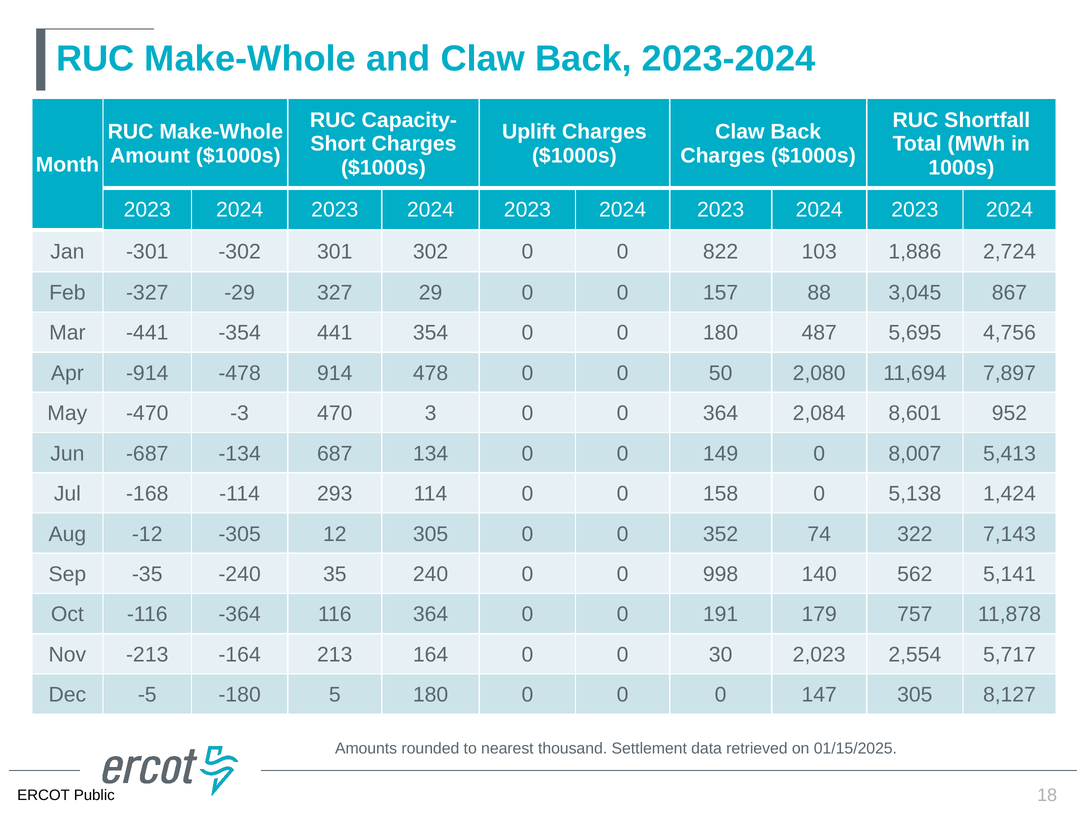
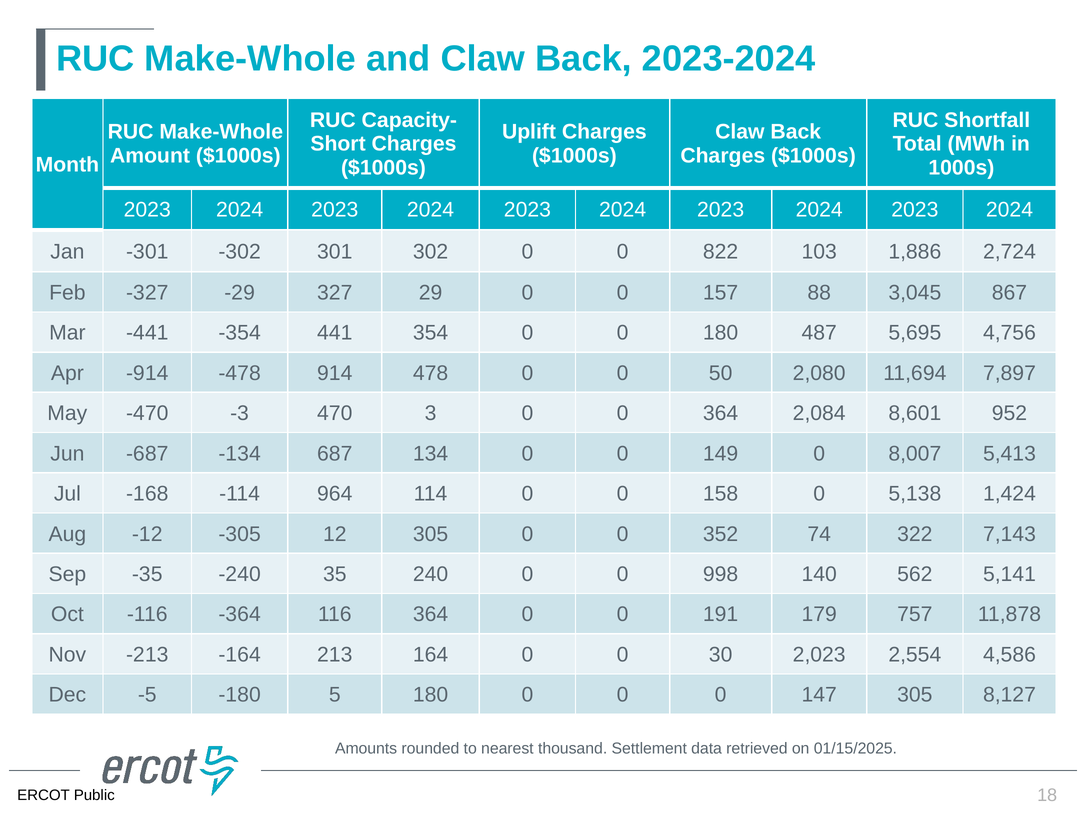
293: 293 -> 964 (335, 494)
5,717: 5,717 -> 4,586 (1009, 655)
